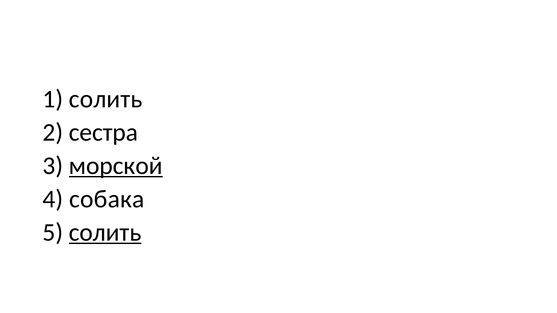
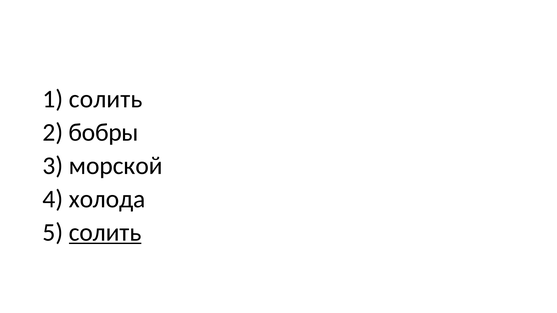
сестра: сестра -> бобры (104, 132)
морской underline: present -> none (116, 166)
собака: собака -> холода (107, 199)
